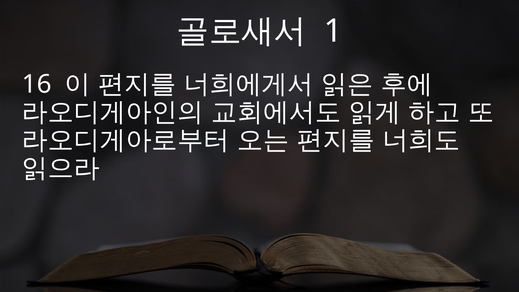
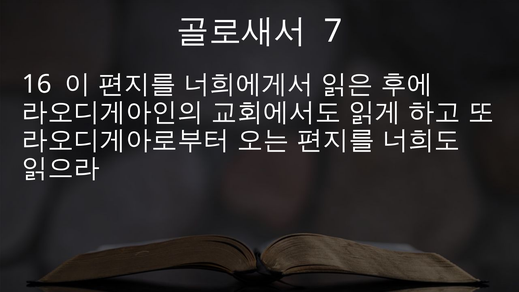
1: 1 -> 7 (333, 31)
